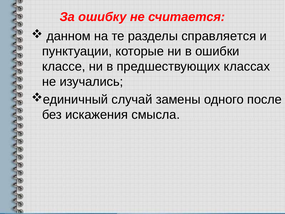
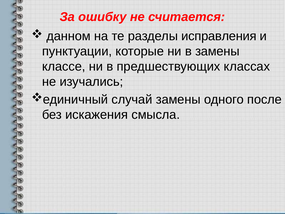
справляется: справляется -> исправления (219, 36)
в ошибки: ошибки -> замены (217, 51)
